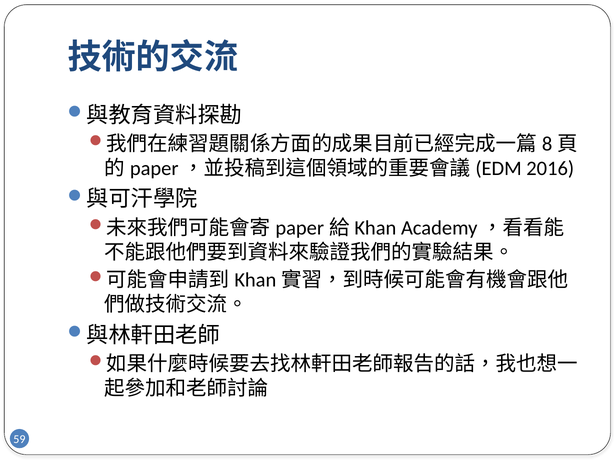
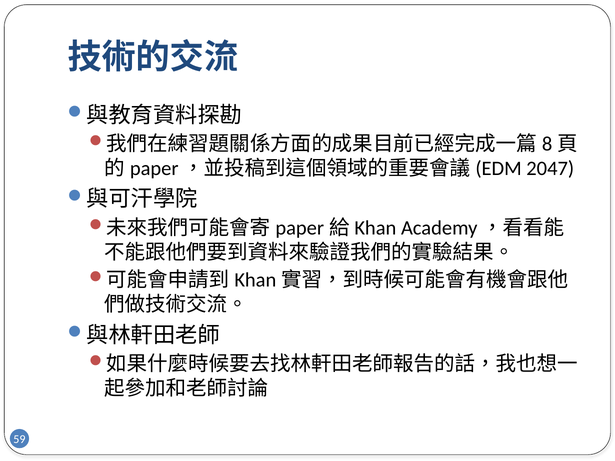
2016: 2016 -> 2047 (550, 169)
